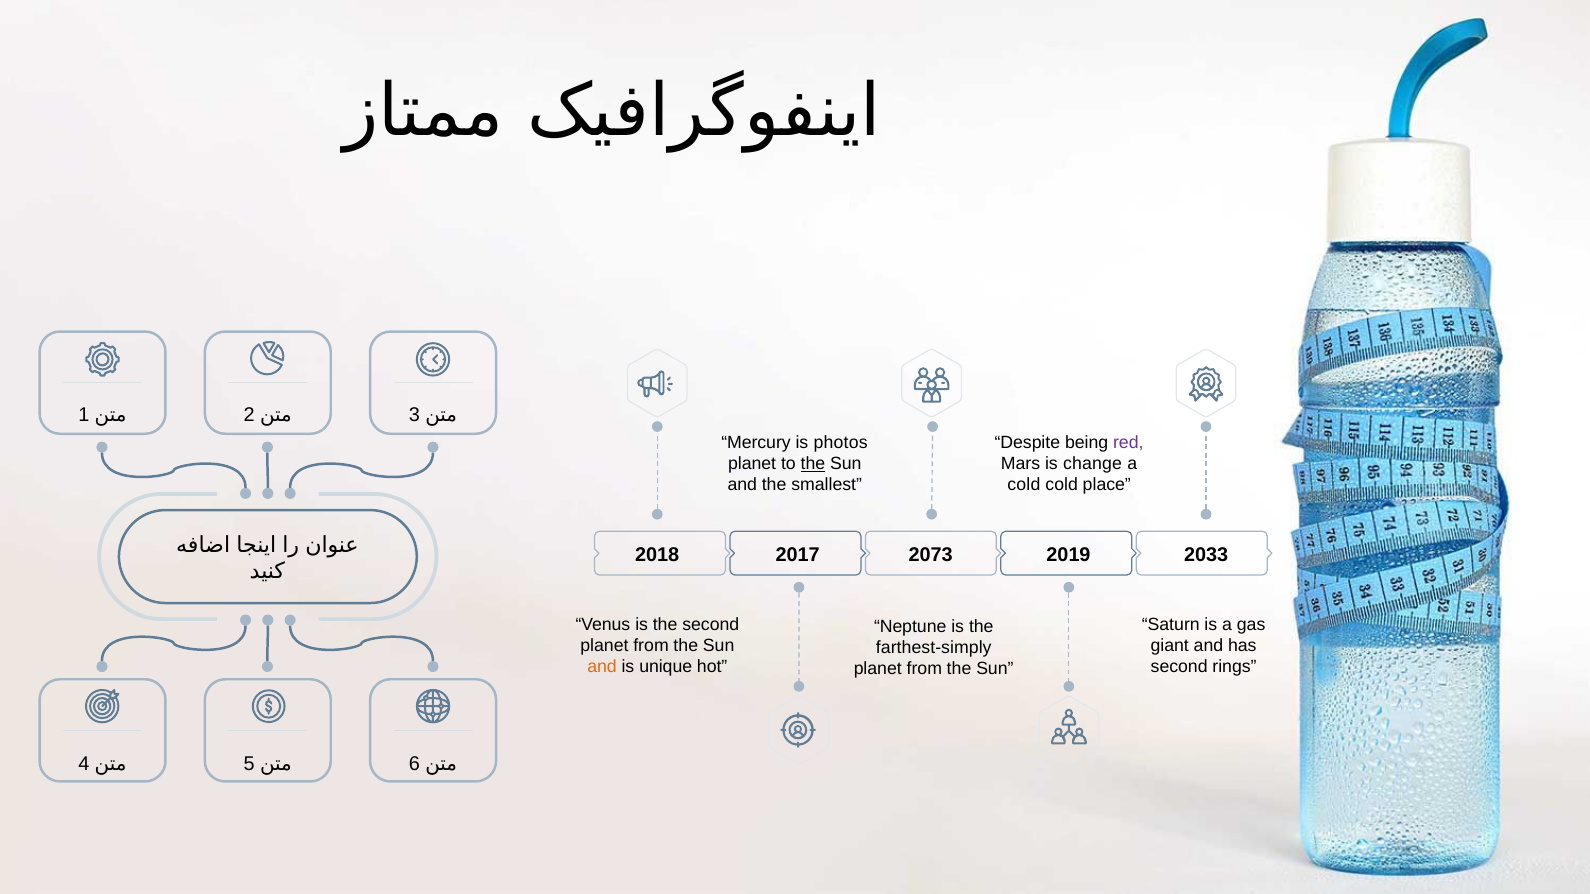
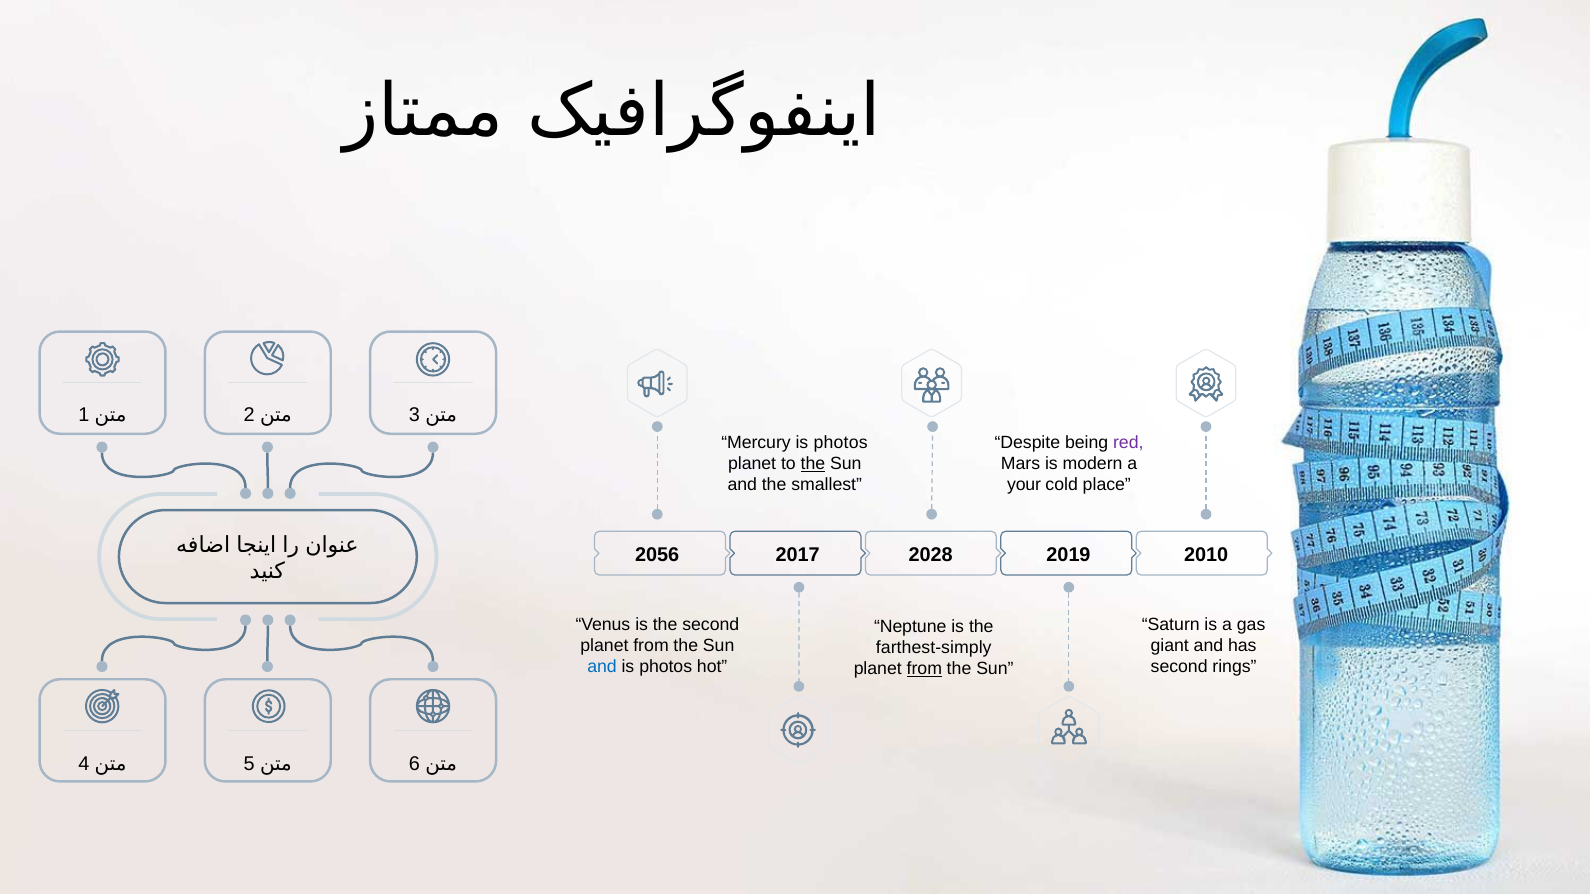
change: change -> modern (1093, 464)
cold: cold -> your (1024, 485)
2018: 2018 -> 2056 (657, 555)
2073: 2073 -> 2028 (931, 555)
2033: 2033 -> 2010 (1206, 555)
and colour: orange -> blue (602, 667)
unique: unique -> photos (666, 667)
from underline: none -> present (924, 669)
